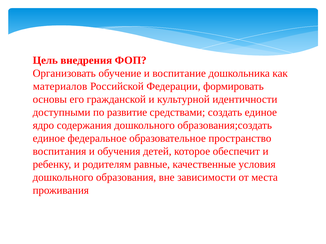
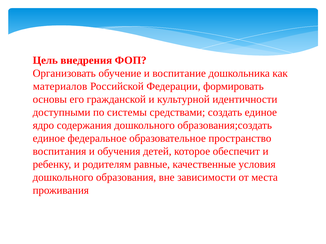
развитие: развитие -> системы (127, 113)
